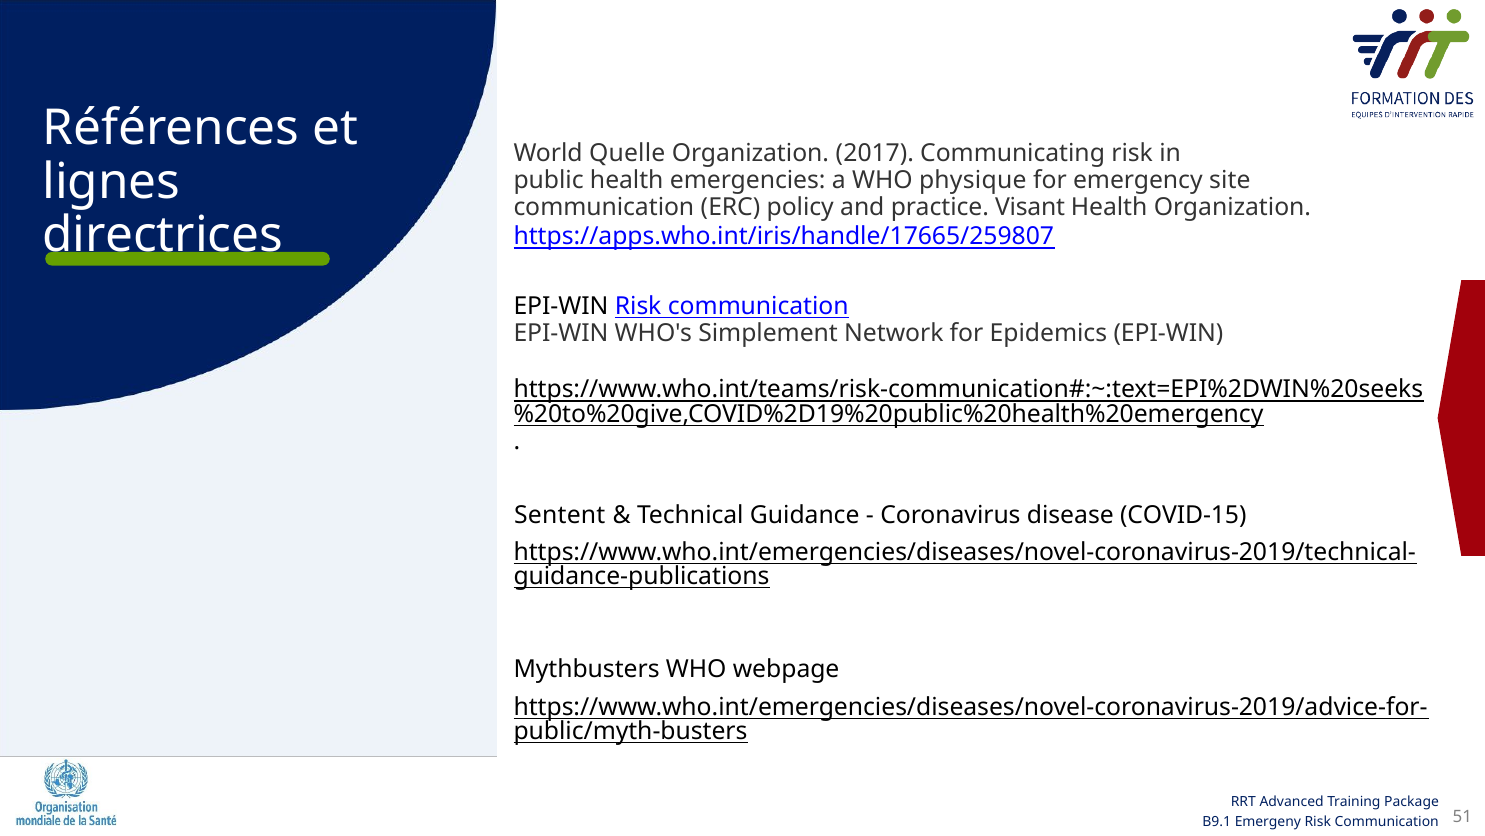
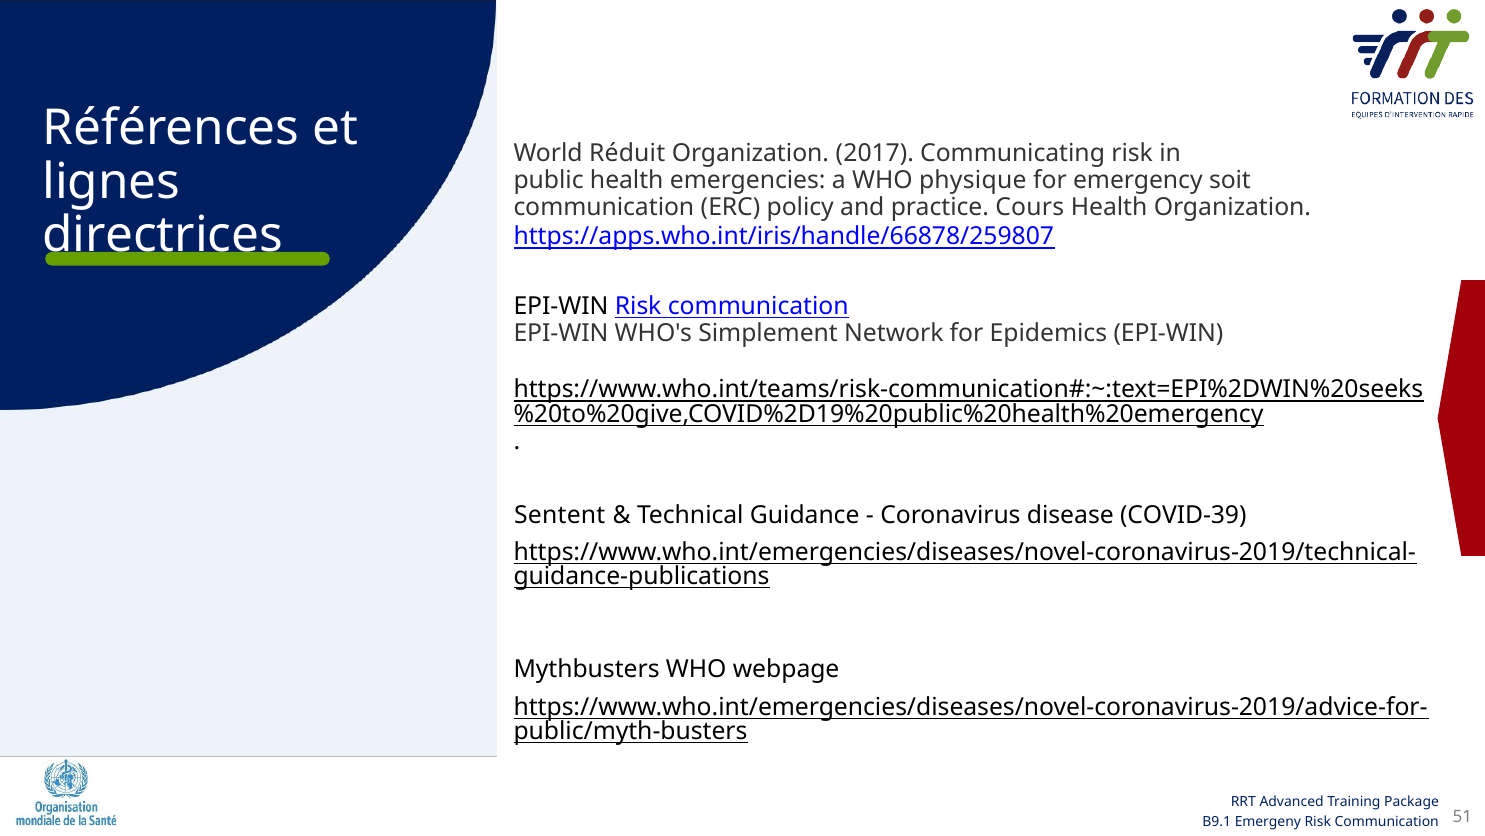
Quelle: Quelle -> Réduit (627, 154)
site: site -> soit (1230, 180)
Visant: Visant -> Cours (1030, 207)
https://apps.who.int/iris/handle/17665/259807: https://apps.who.int/iris/handle/17665/259807 -> https://apps.who.int/iris/handle/66878/259807 (784, 237)
COVID-15: COVID-15 -> COVID-39 (1183, 514)
